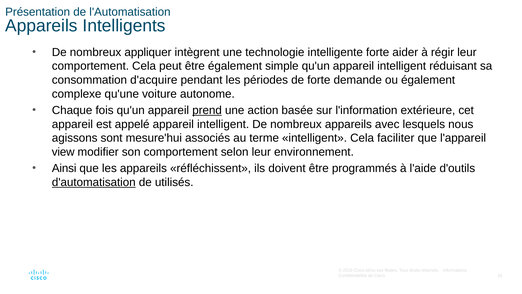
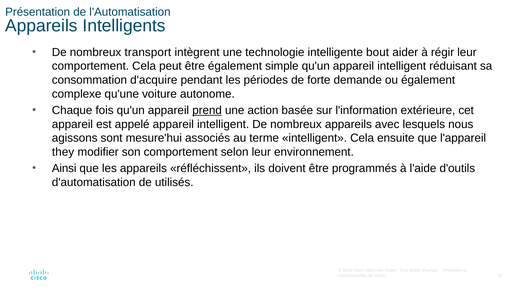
appliquer: appliquer -> transport (148, 52)
intelligente forte: forte -> bout (378, 52)
faciliter: faciliter -> ensuite (396, 138)
view: view -> they (63, 152)
d'automatisation underline: present -> none (94, 182)
